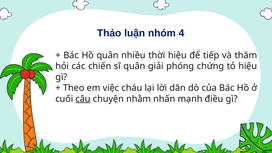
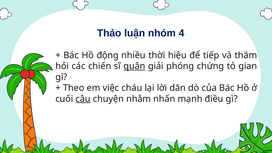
Hồ quân: quân -> động (108, 55)
quân underline: none -> present (134, 66)
tỏ hiệu: hiệu -> gian (248, 66)
